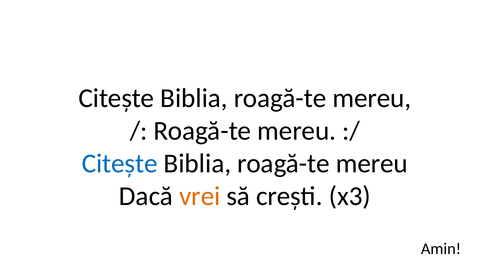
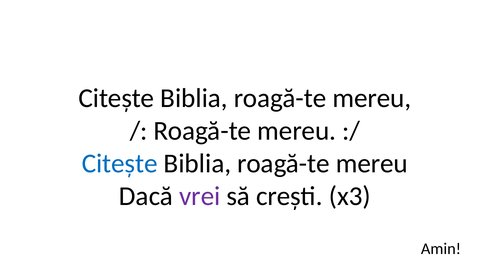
vrei colour: orange -> purple (200, 196)
